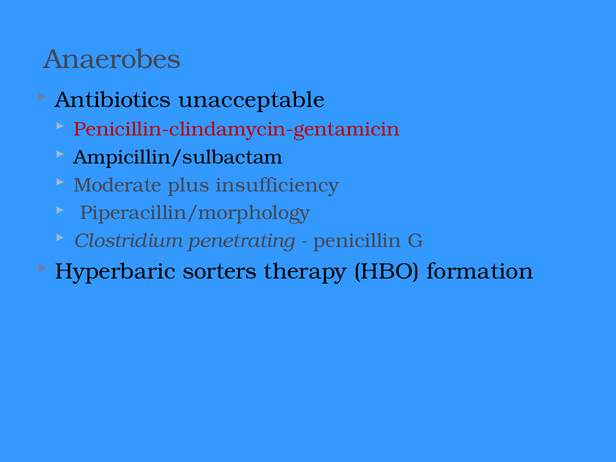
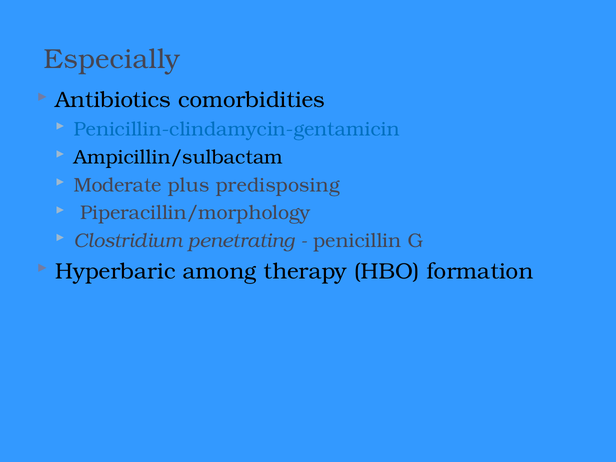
Anaerobes: Anaerobes -> Especially (112, 59)
unacceptable: unacceptable -> comorbidities (252, 100)
Penicillin-clindamycin-gentamicin colour: red -> blue (237, 129)
insufficiency: insufficiency -> predisposing (278, 185)
sorters: sorters -> among (220, 271)
